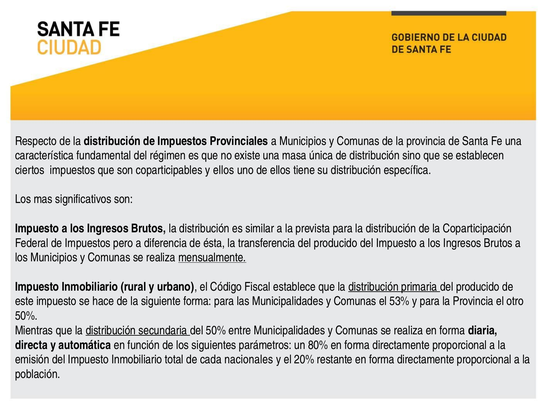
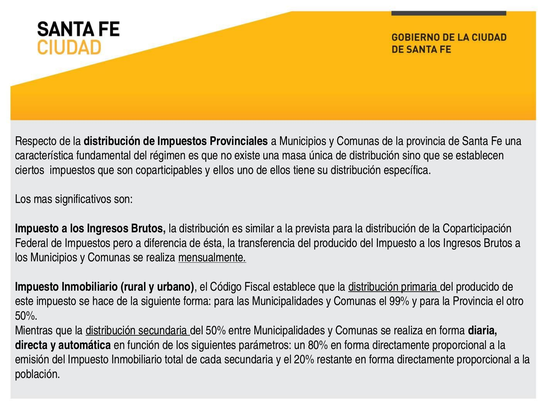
53%: 53% -> 99% (399, 301)
cada nacionales: nacionales -> secundaria (249, 360)
